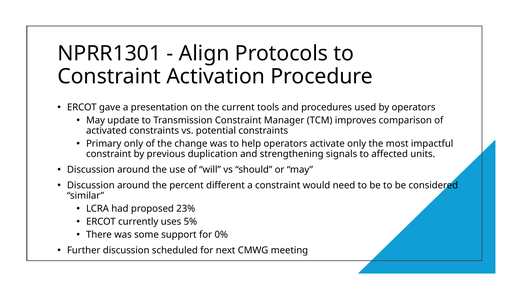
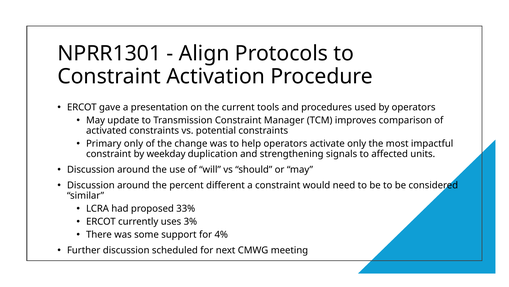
previous: previous -> weekday (166, 154)
23%: 23% -> 33% (186, 208)
5%: 5% -> 3% (190, 221)
0%: 0% -> 4% (221, 234)
